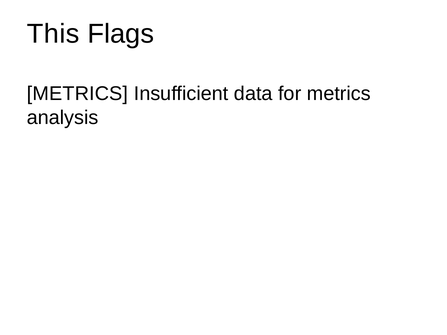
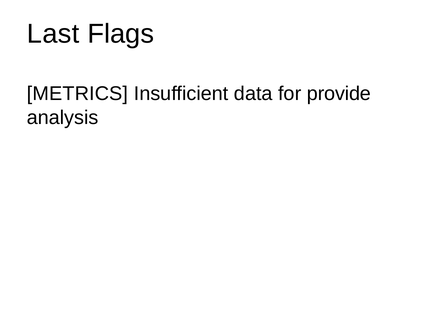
This: This -> Last (53, 34)
for metrics: metrics -> provide (339, 94)
